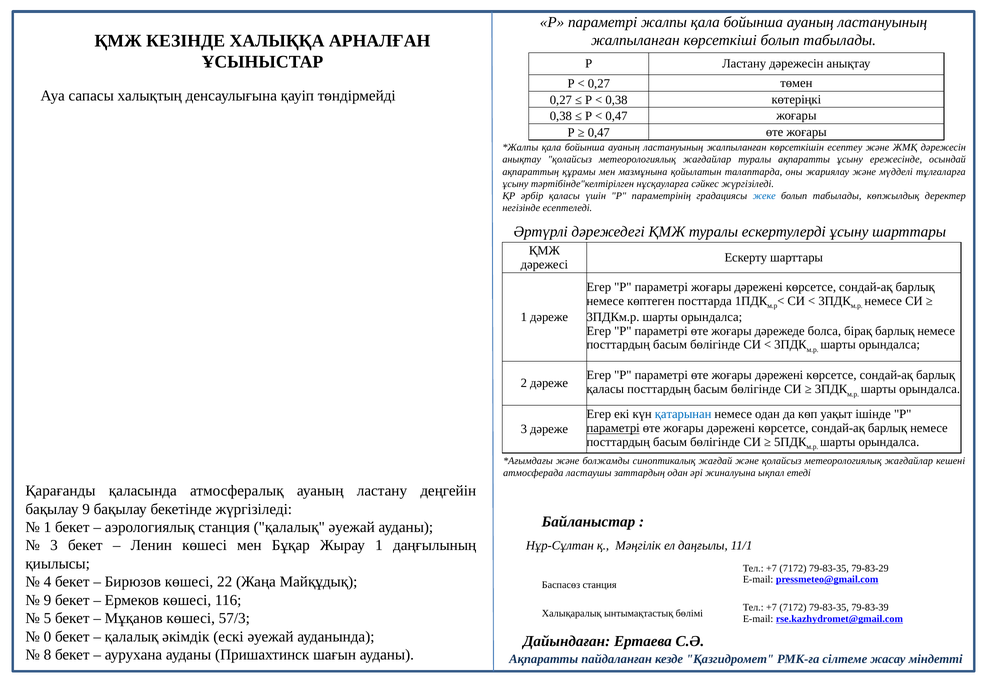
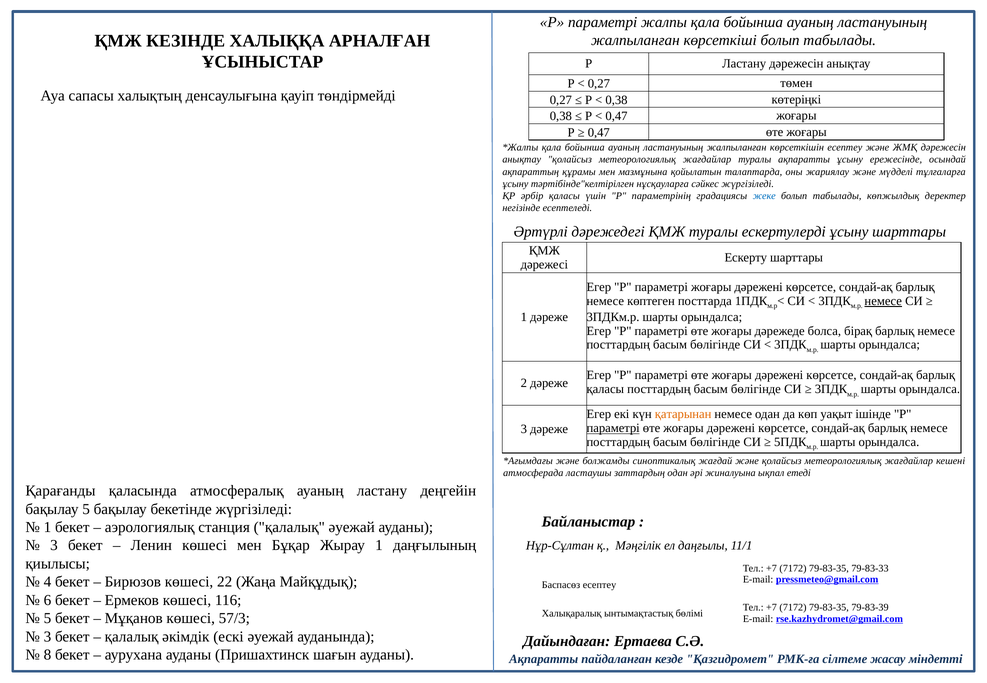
немесе underline: none -> present (883, 301)
қатарынан colour: blue -> orange (683, 414)
бақылау 9: 9 -> 5 (86, 509)
79-83-29: 79-83-29 -> 79-83-33 (870, 568)
Баспасөз станция: станция -> есептеу (600, 585)
9: 9 -> 6 (47, 600)
0: 0 -> 3 (47, 637)
